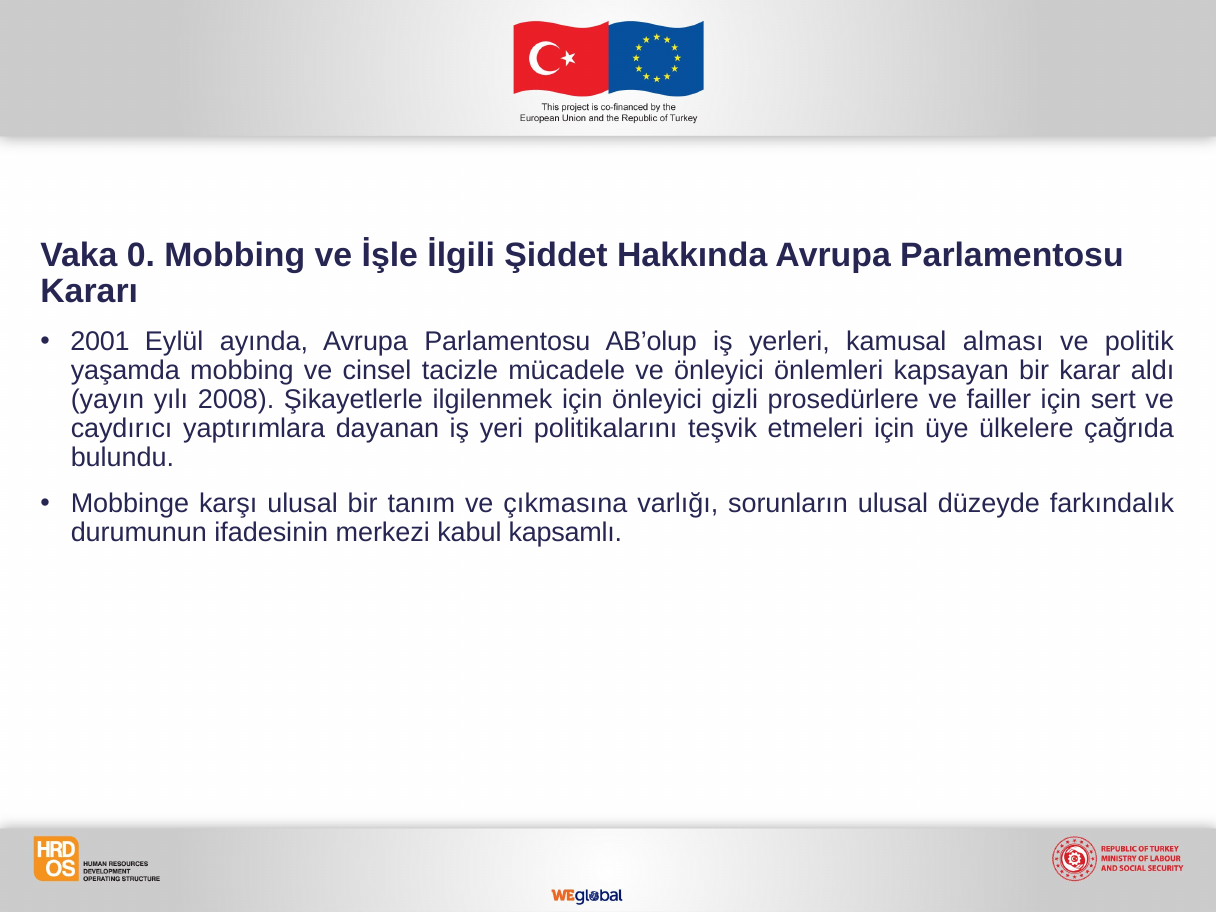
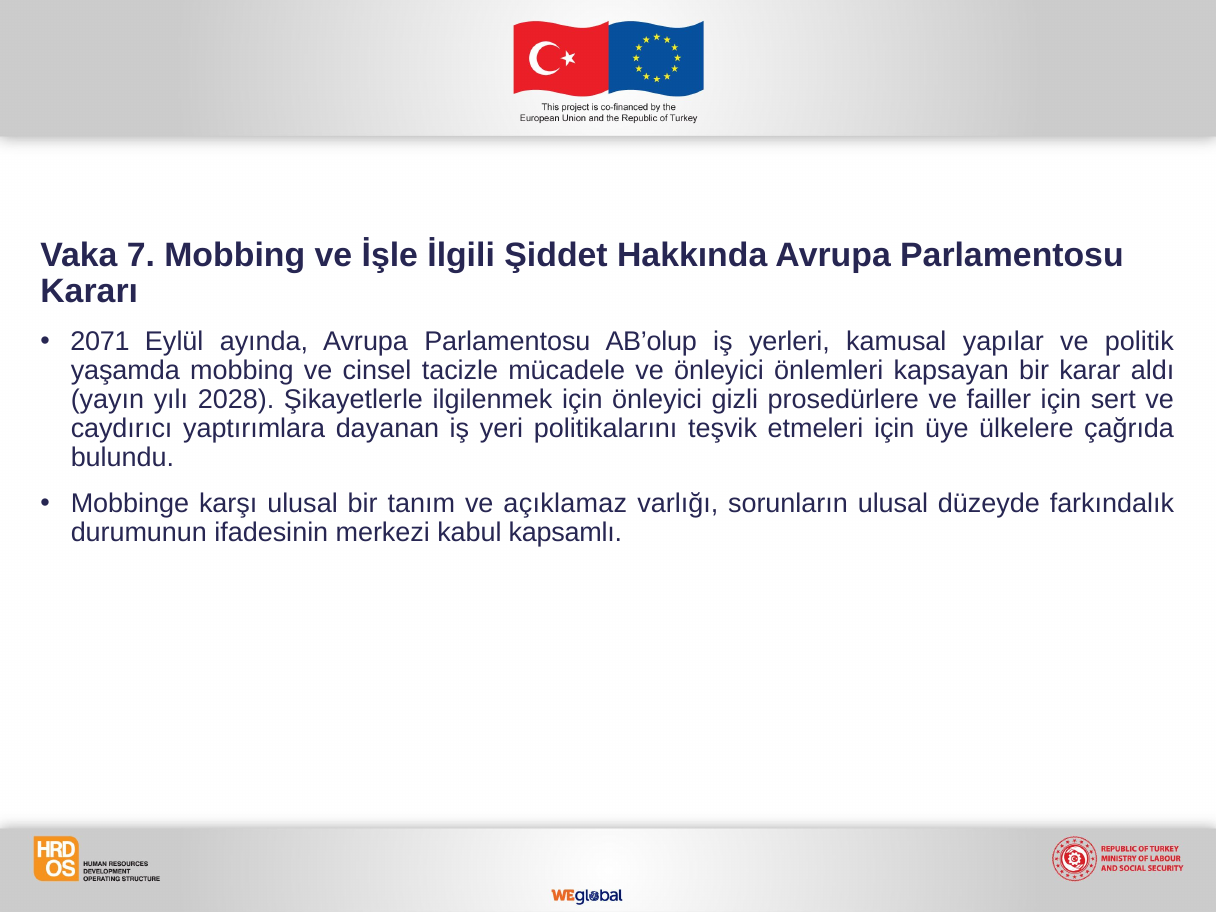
0: 0 -> 7 (141, 255)
2001: 2001 -> 2071 (100, 341)
alması: alması -> yapılar (1003, 341)
2008: 2008 -> 2028 (236, 400)
çıkmasına: çıkmasına -> açıklamaz (565, 504)
